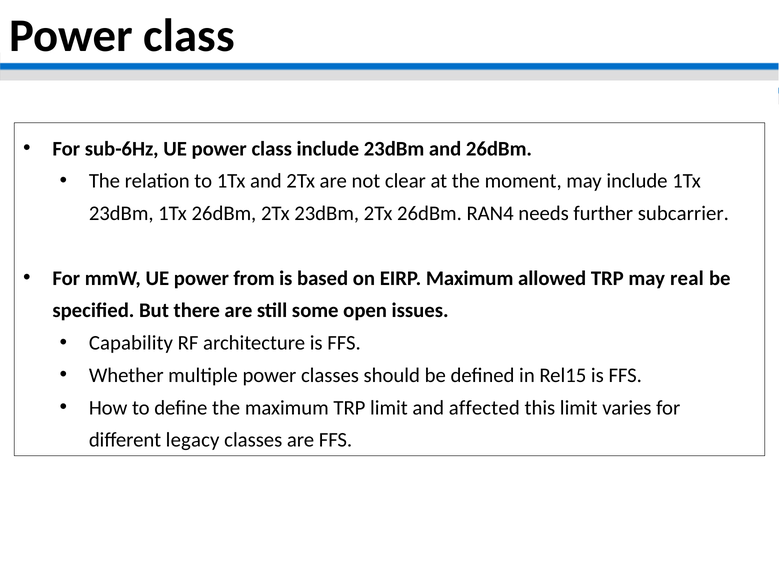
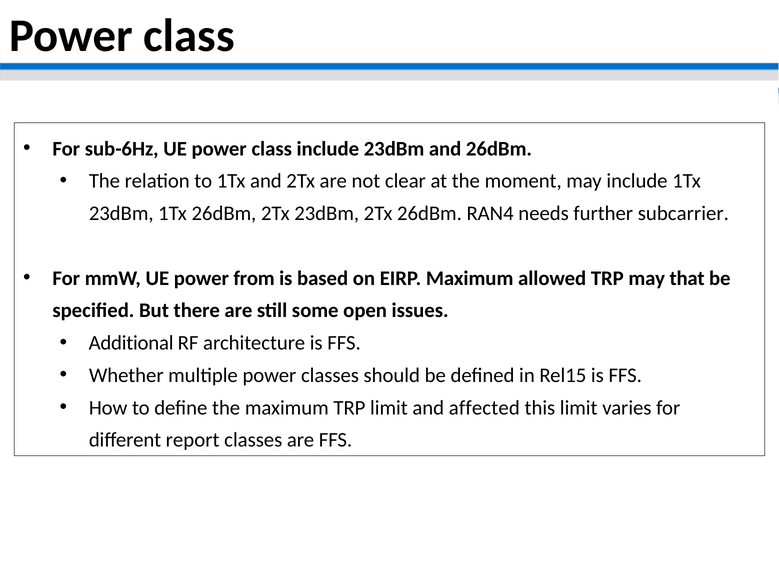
real: real -> that (687, 278)
Capability: Capability -> Additional (131, 343)
legacy: legacy -> report (193, 440)
